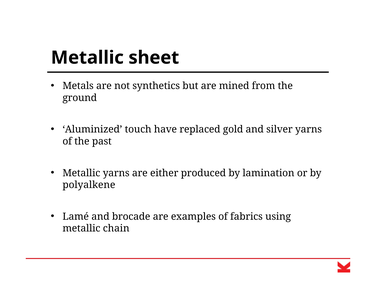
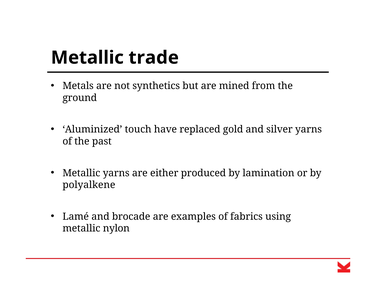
sheet: sheet -> trade (154, 58)
chain: chain -> nylon (116, 228)
